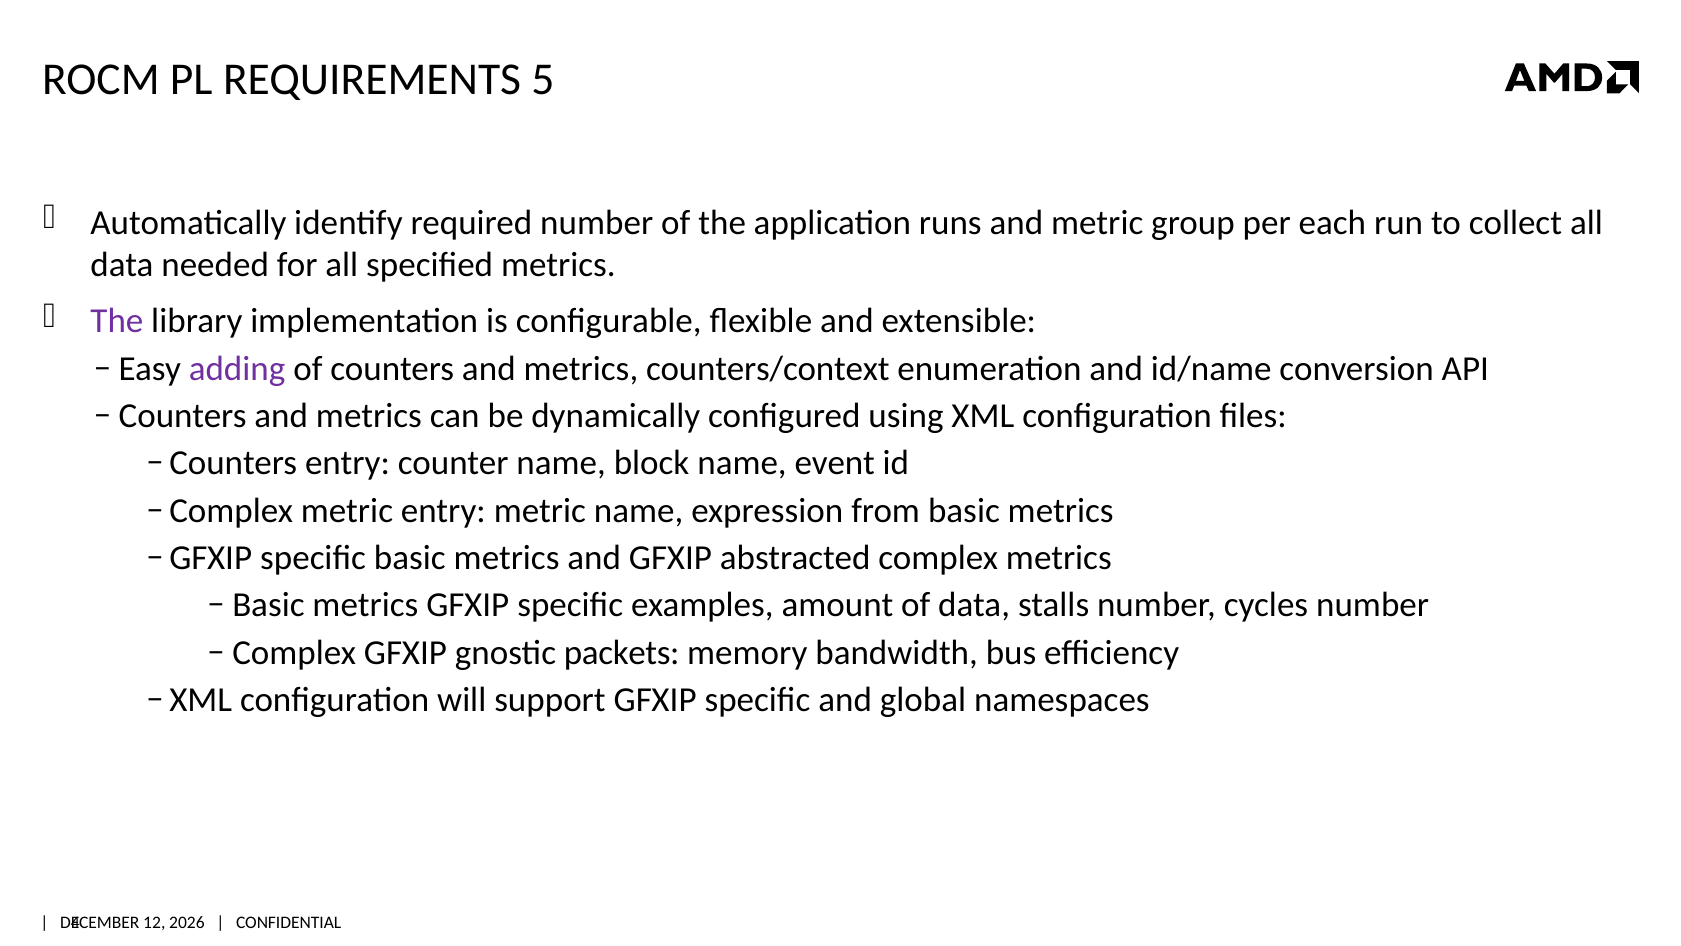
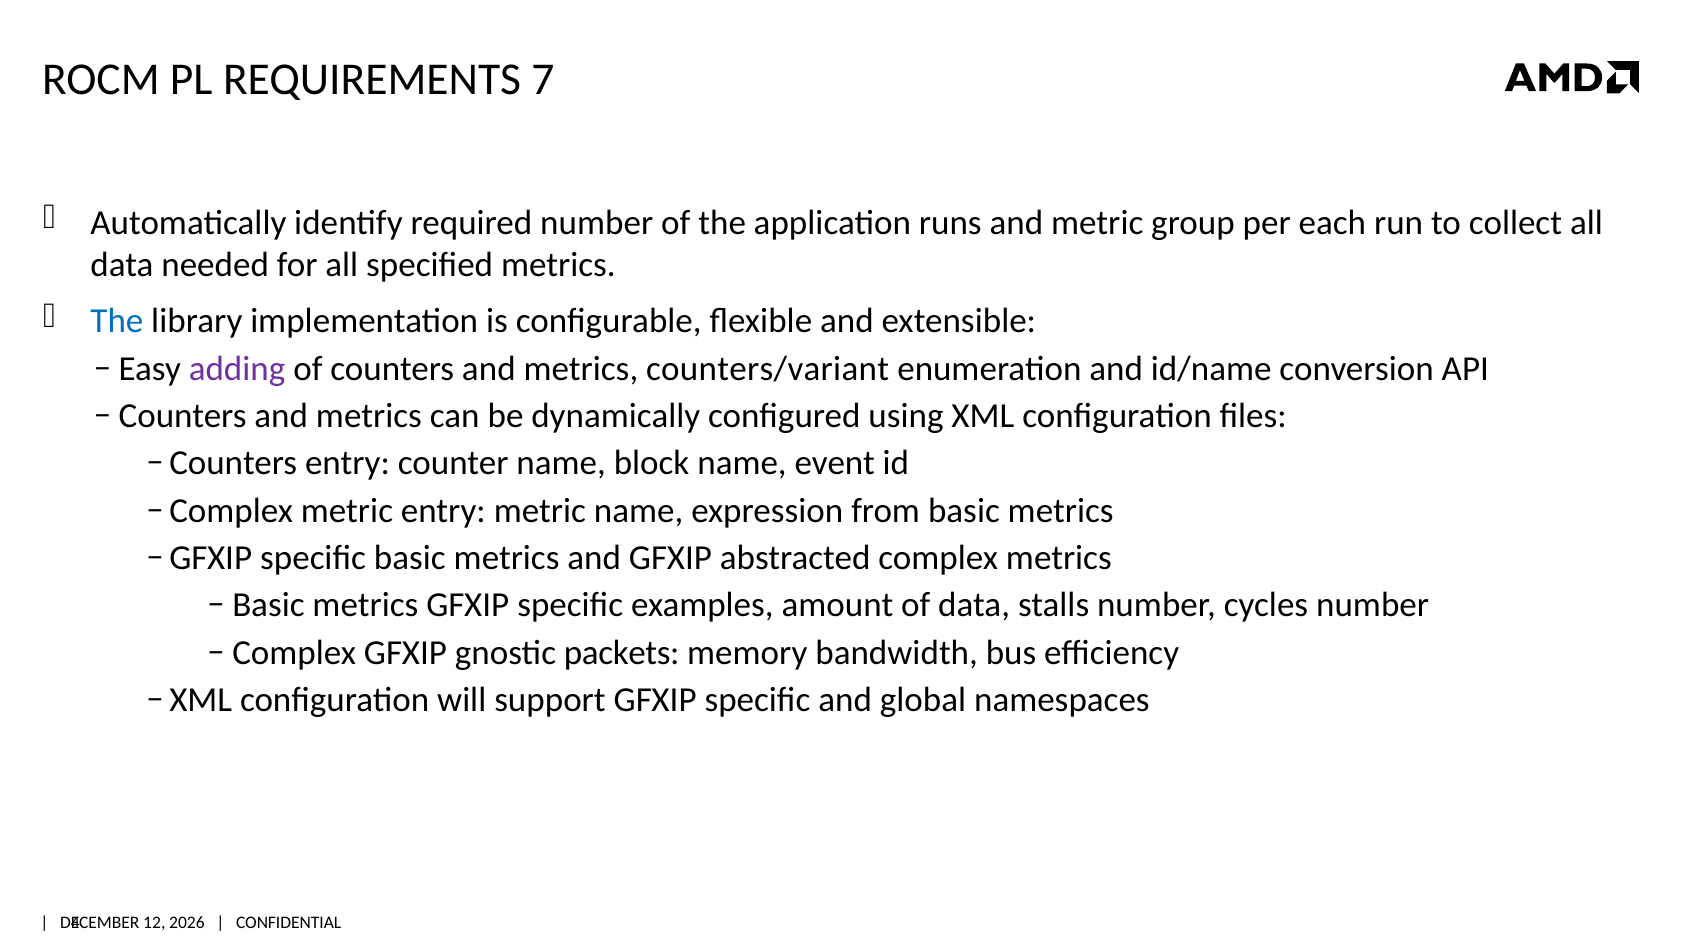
5: 5 -> 7 (543, 80)
The colour: purple -> blue (117, 321)
counters/context: counters/context -> counters/variant (768, 368)
